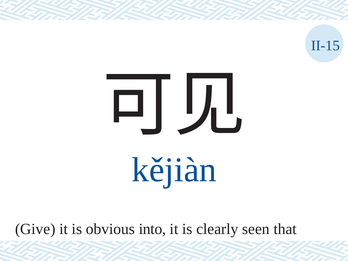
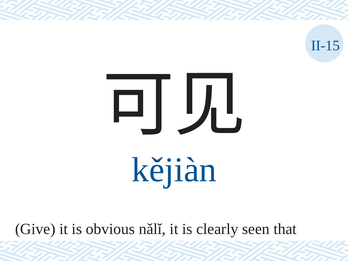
into: into -> nǎlǐ (152, 229)
